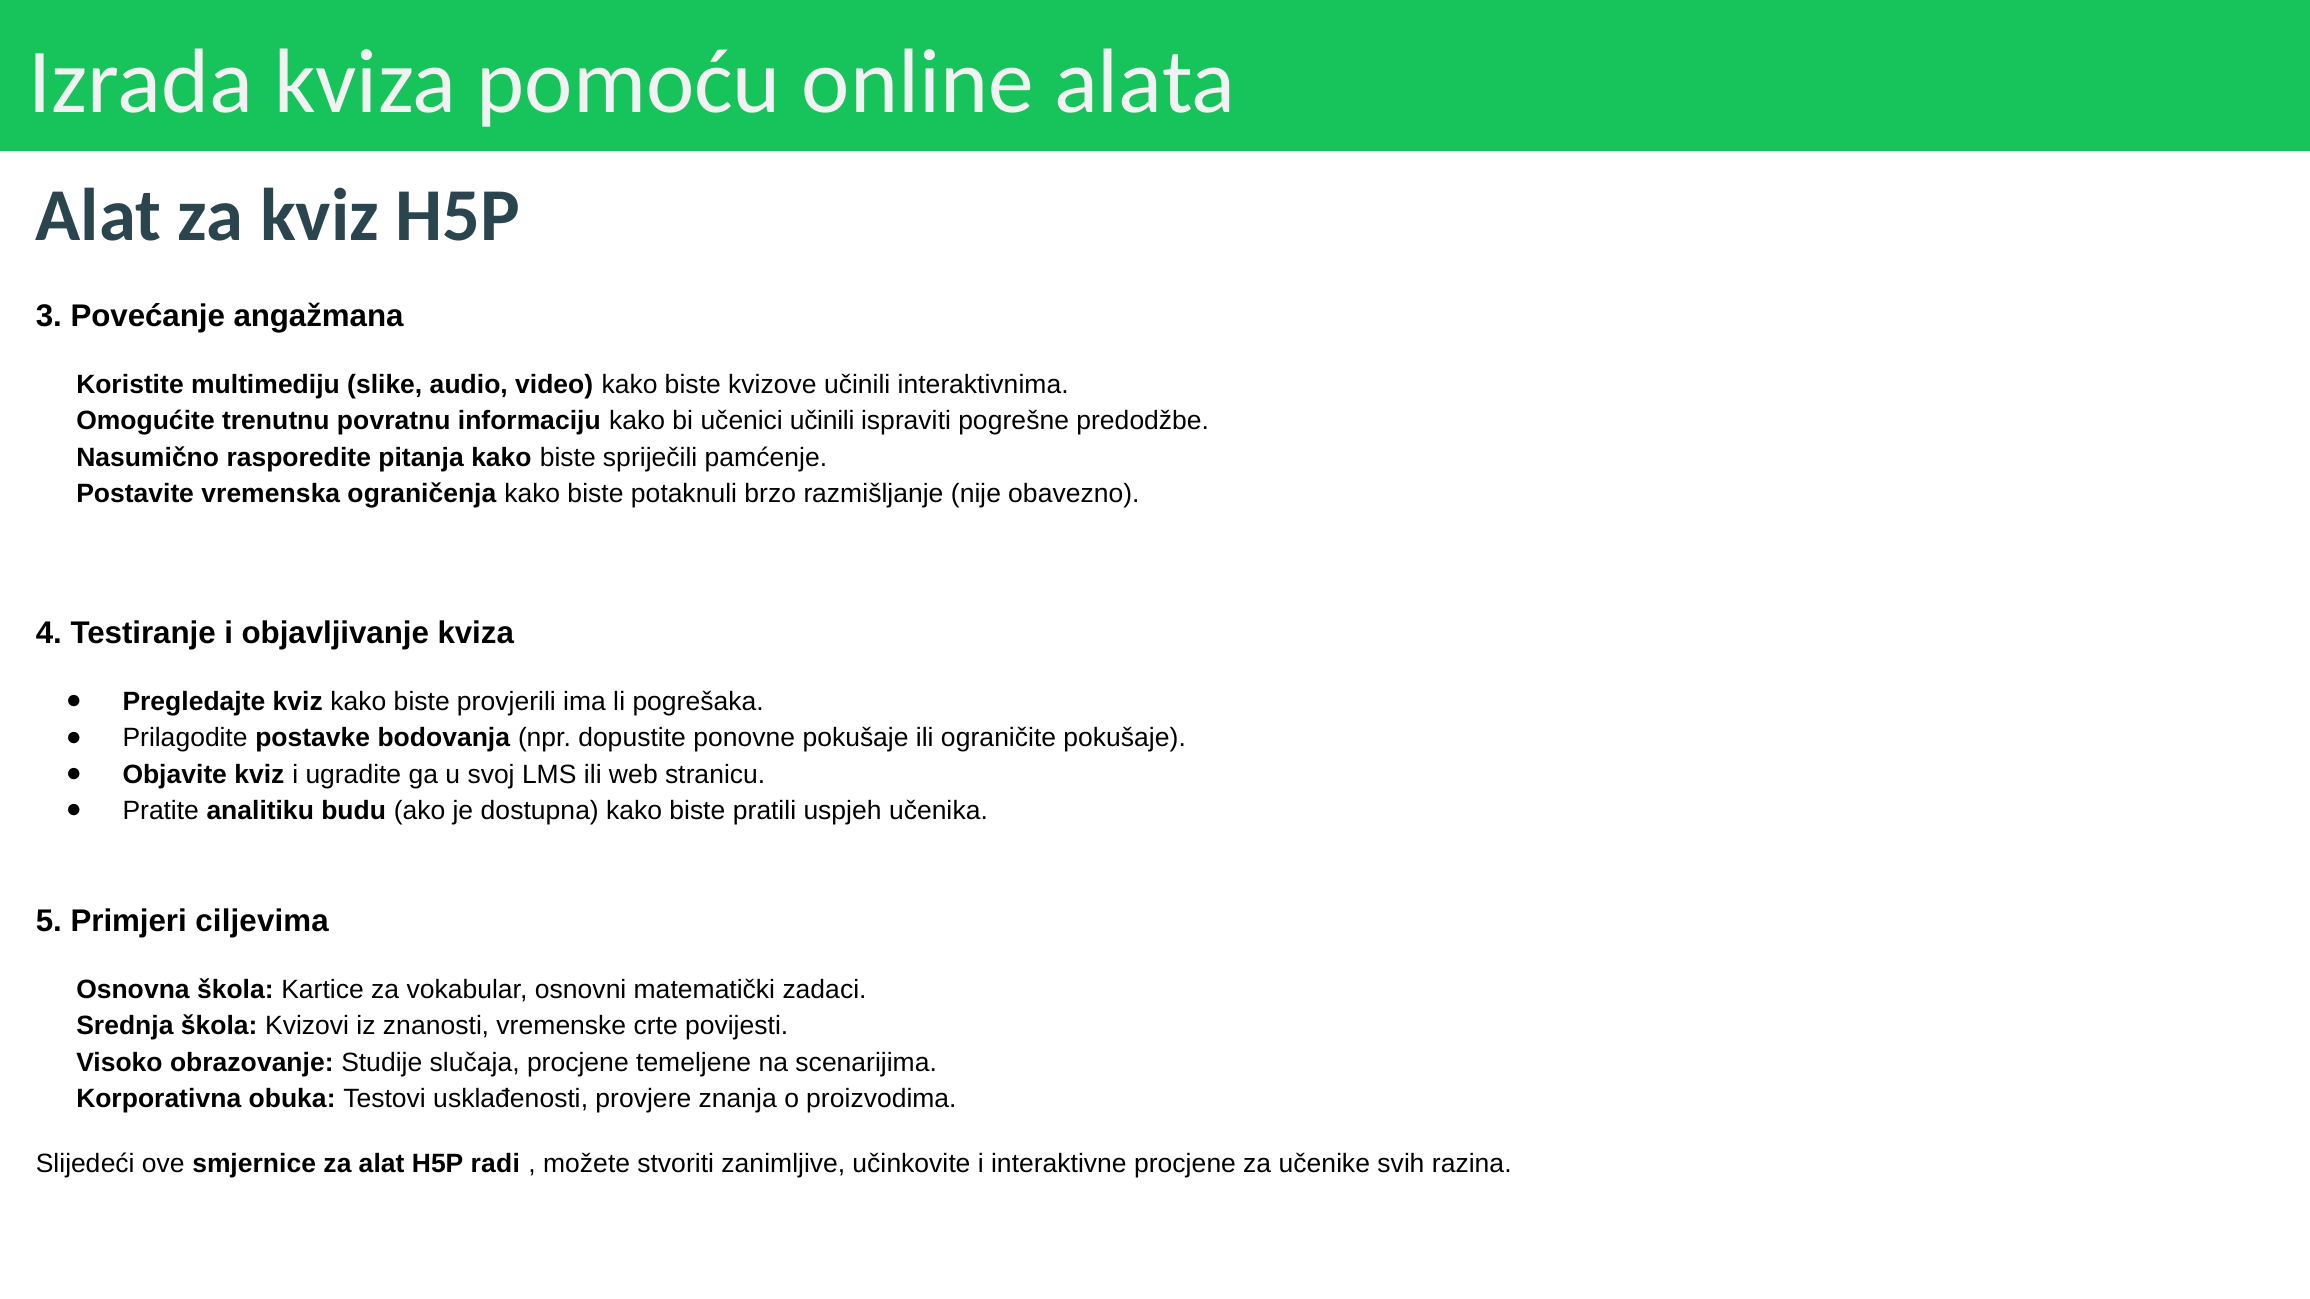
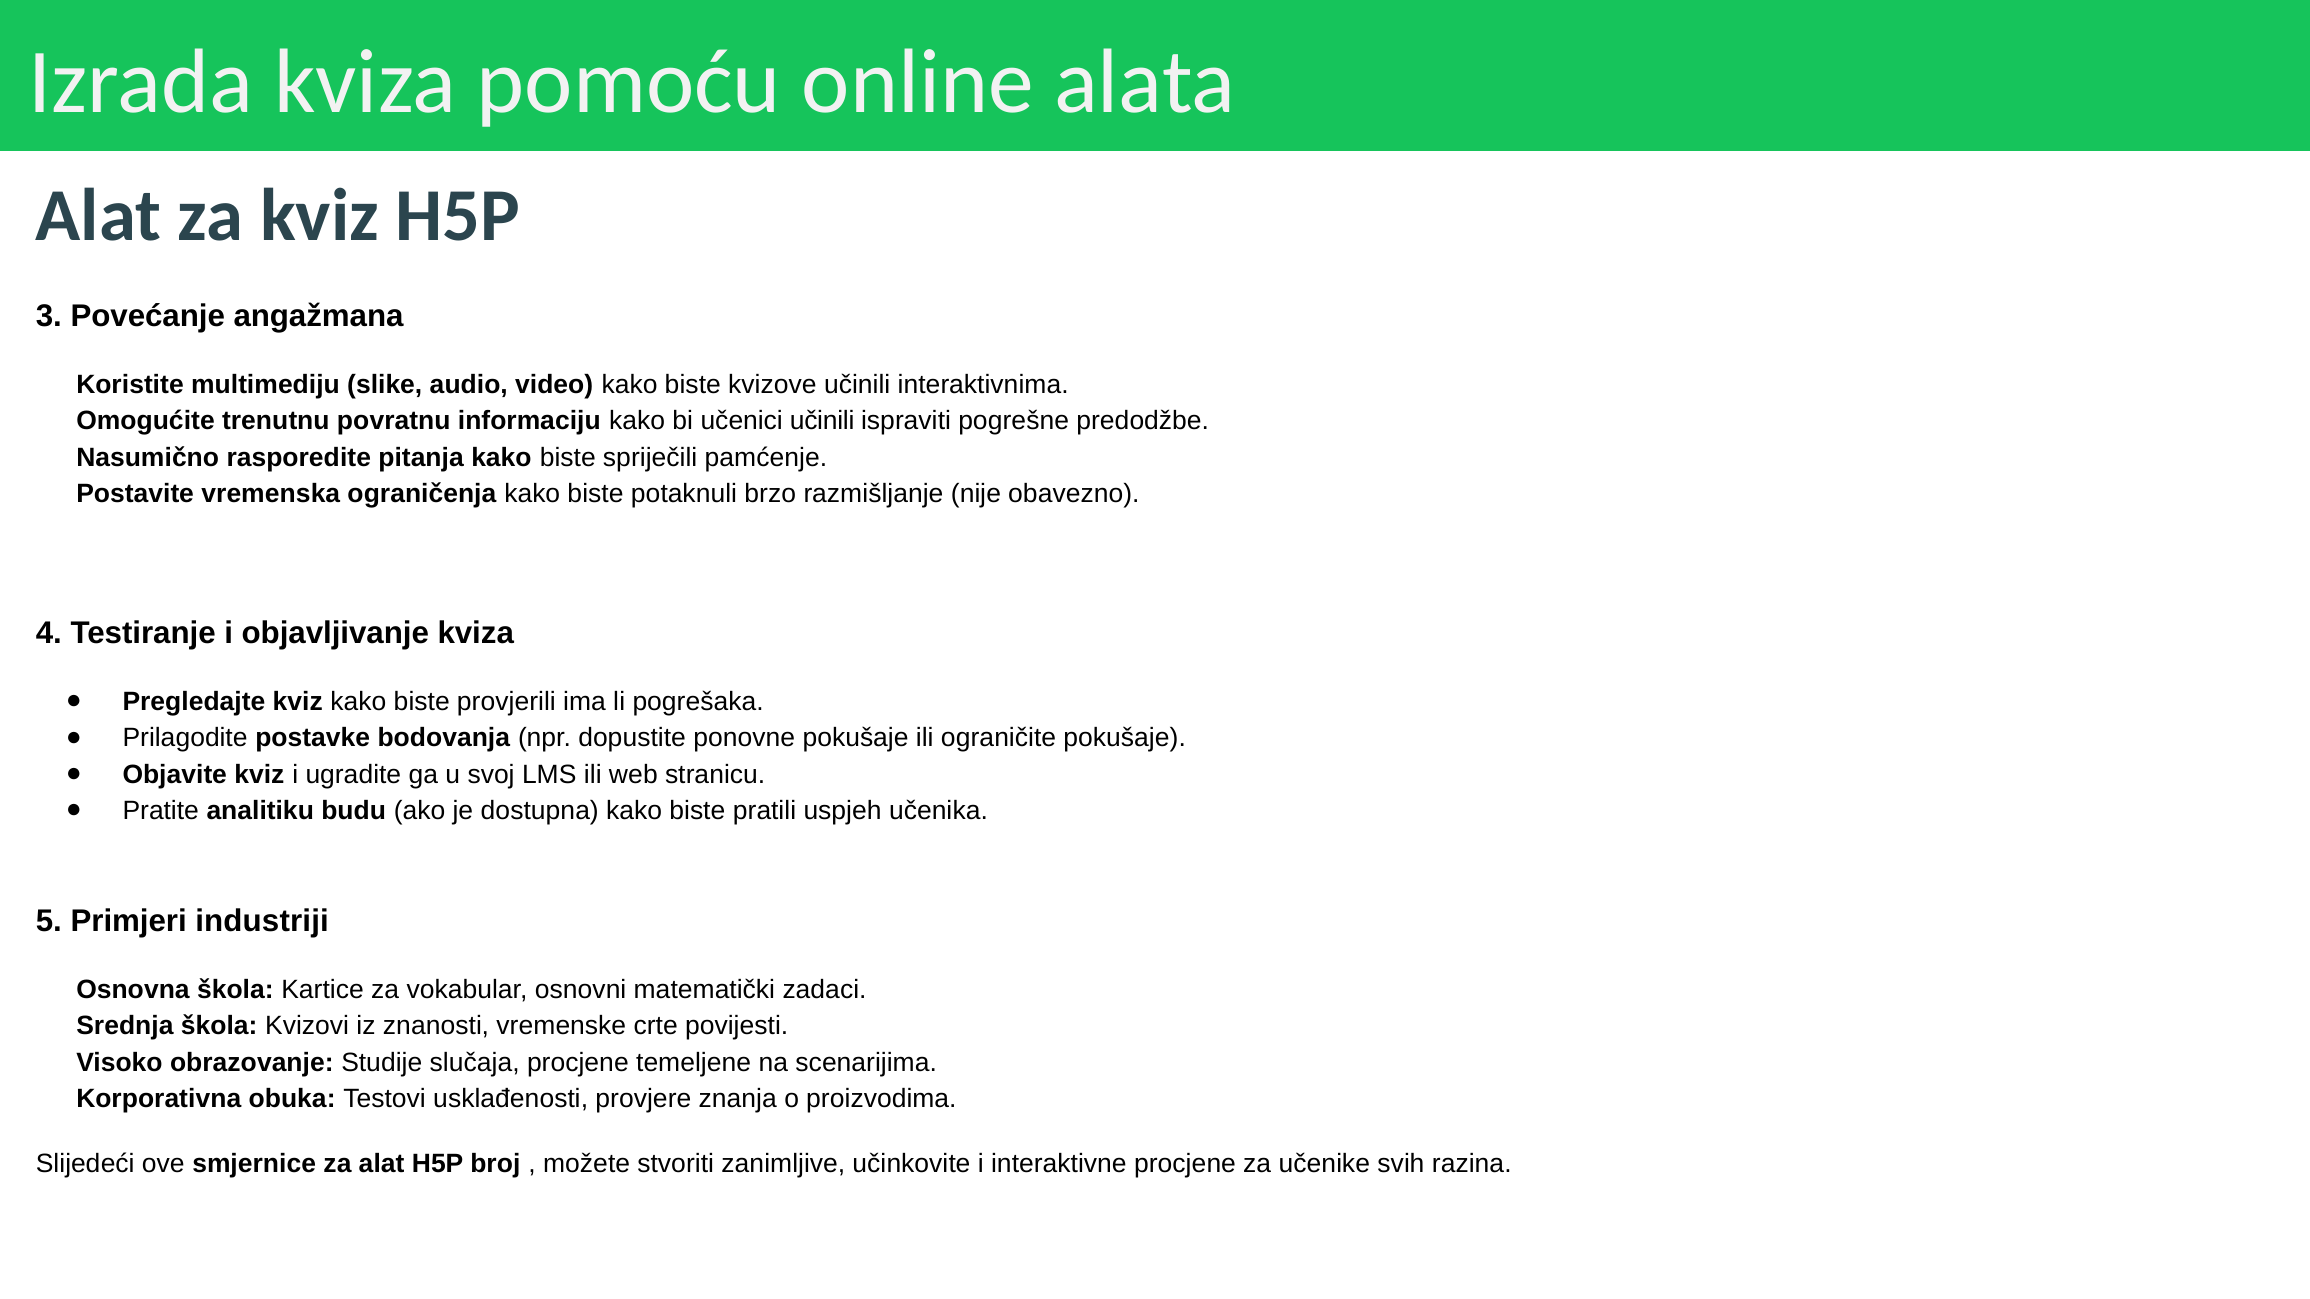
ciljevima: ciljevima -> industriji (262, 922)
radi: radi -> broj (495, 1165)
